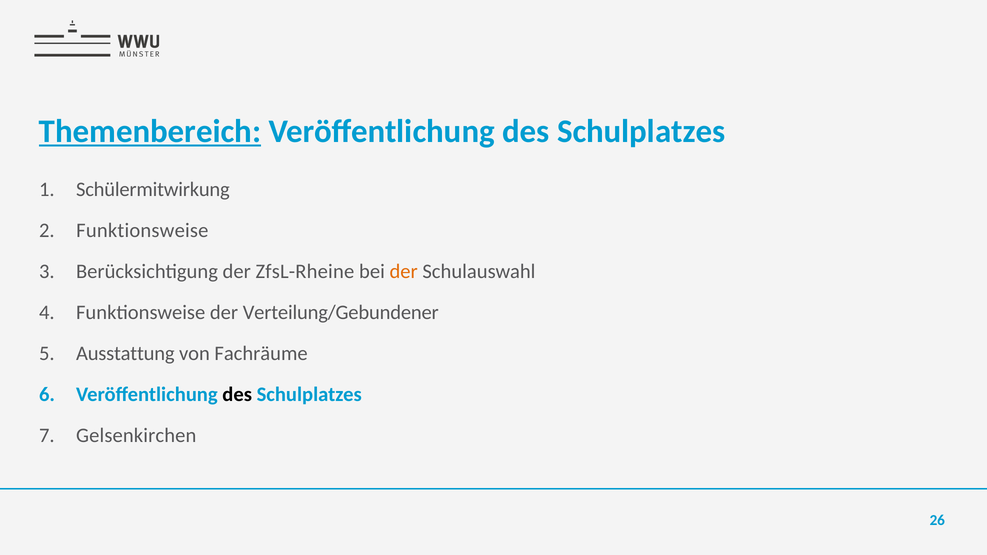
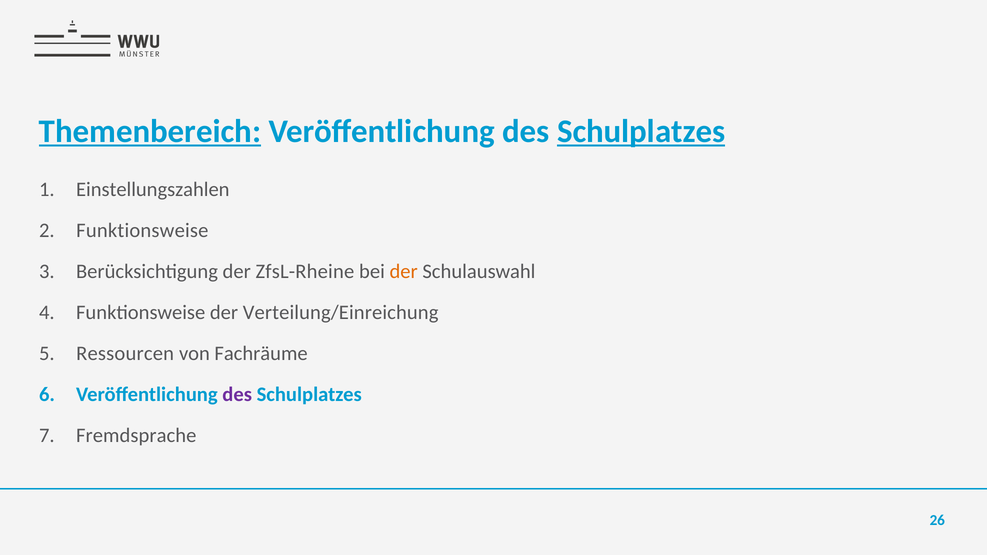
Schulplatzes underline: none -> present (641, 131)
Schülermitwirkung: Schülermitwirkung -> Einstellungszahlen (153, 189)
Verteilung/Gebundener: Verteilung/Gebundener -> Verteilung/Einreichung (341, 312)
Ausstattung: Ausstattung -> Ressourcen (125, 353)
des colour: black -> purple (237, 394)
Gelsenkirchen: Gelsenkirchen -> Fremdsprache (136, 435)
